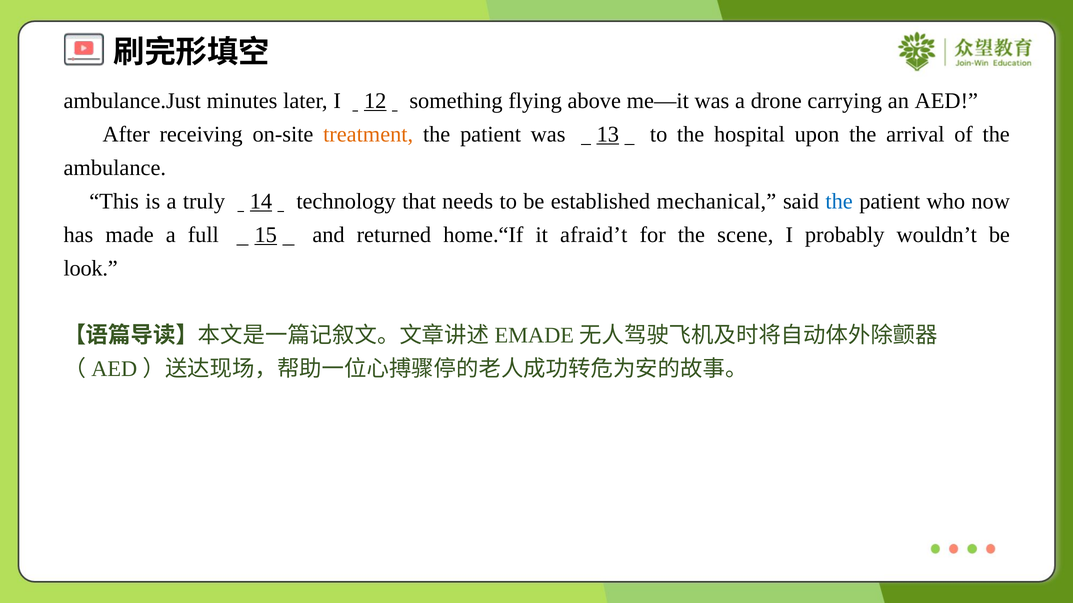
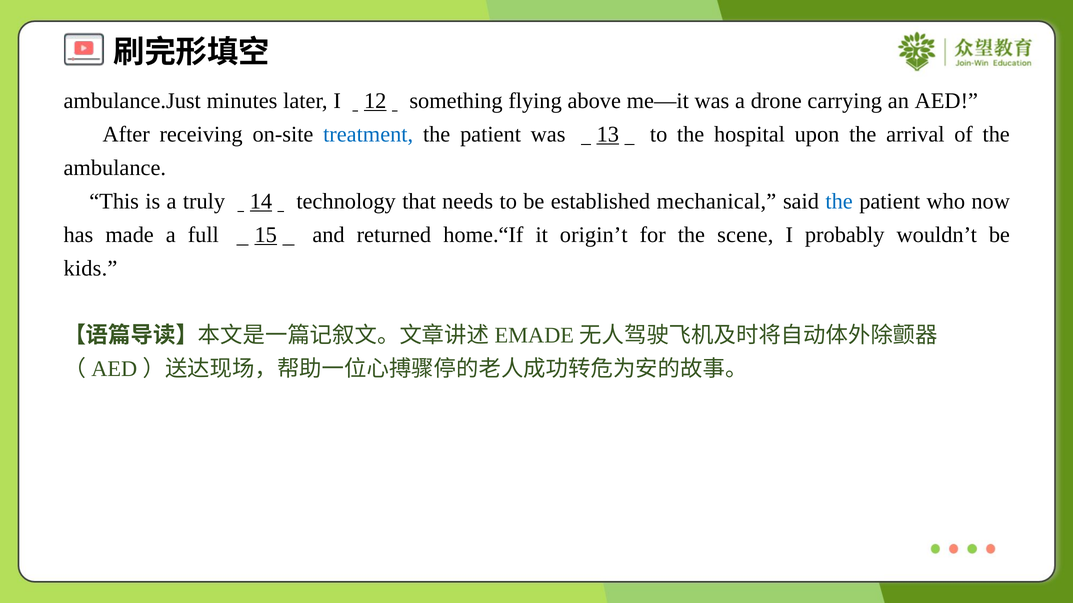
treatment colour: orange -> blue (368, 134)
afraid’t: afraid’t -> origin’t (594, 235)
look: look -> kids (90, 268)
